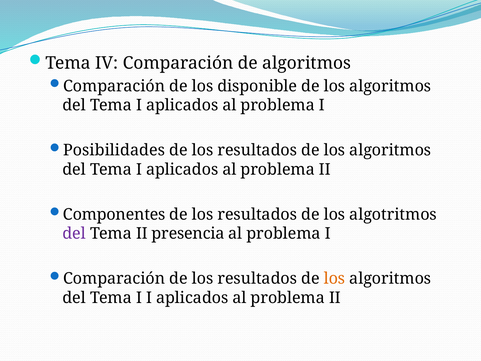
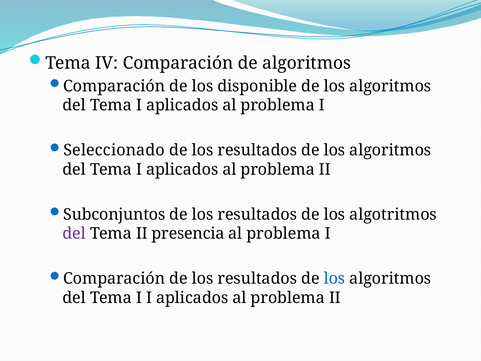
Posibilidades: Posibilidades -> Seleccionado (114, 150)
Componentes: Componentes -> Subconjuntos (114, 214)
los colour: orange -> blue (334, 278)
